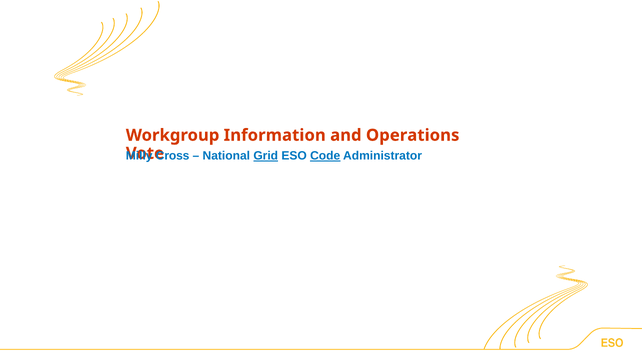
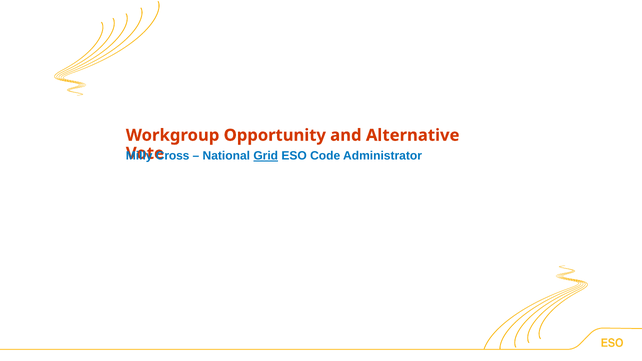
Information: Information -> Opportunity (275, 135)
Operations: Operations -> Alternative (413, 135)
Code underline: present -> none (325, 156)
